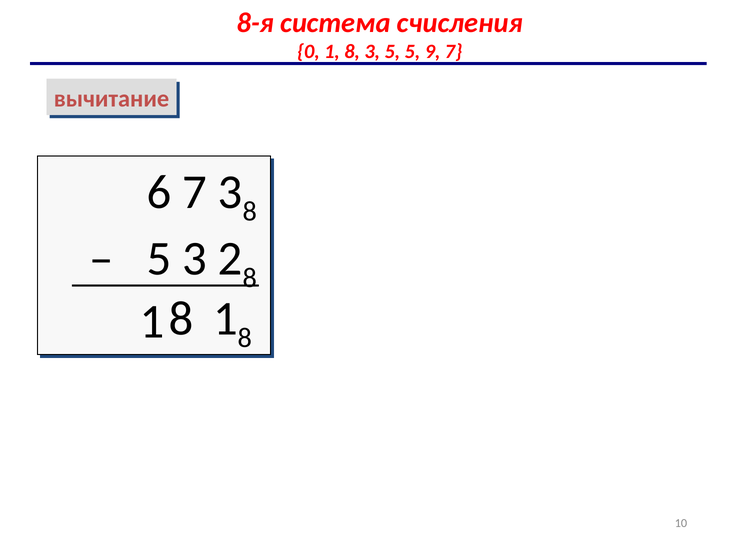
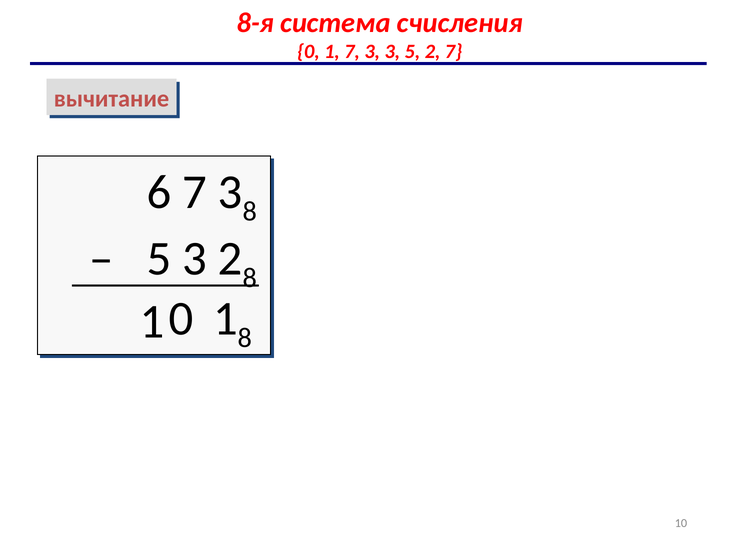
0 1 8: 8 -> 7 (352, 51)
3 5: 5 -> 3 (392, 51)
5 9: 9 -> 2 (433, 51)
8: 8 -> 0 (181, 319)
